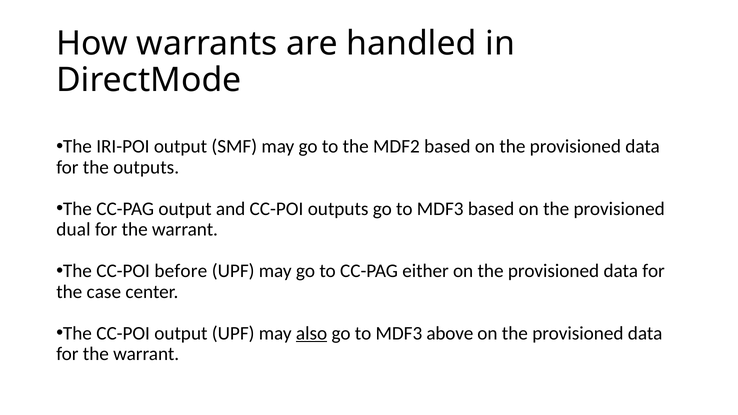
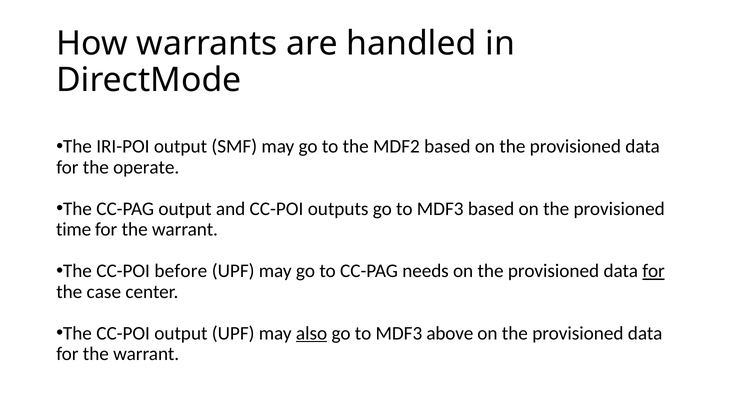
the outputs: outputs -> operate (146, 167)
dual: dual -> time (74, 230)
either: either -> needs (426, 271)
for underline: none -> present (654, 271)
